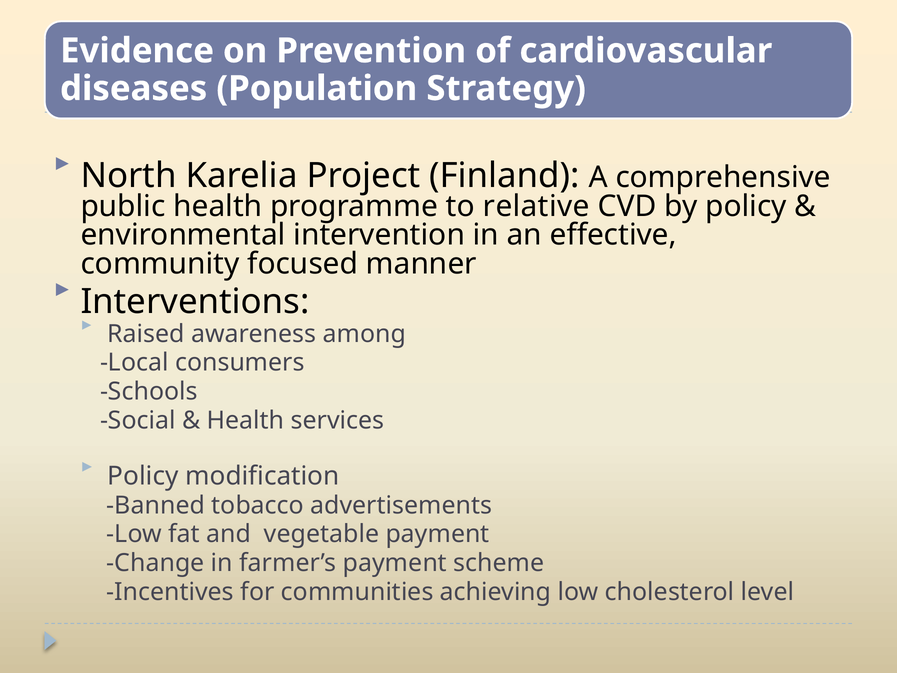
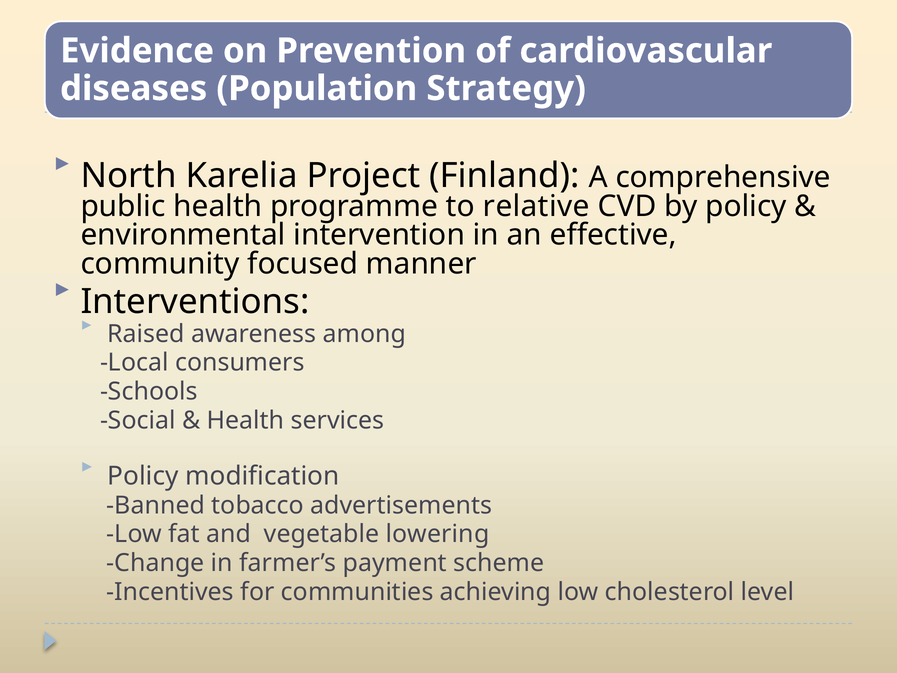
vegetable payment: payment -> lowering (437, 534)
